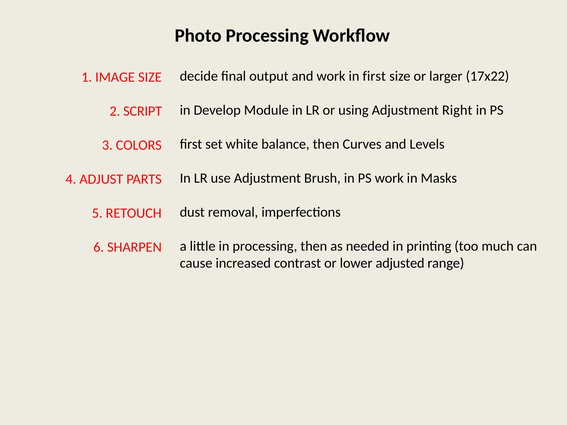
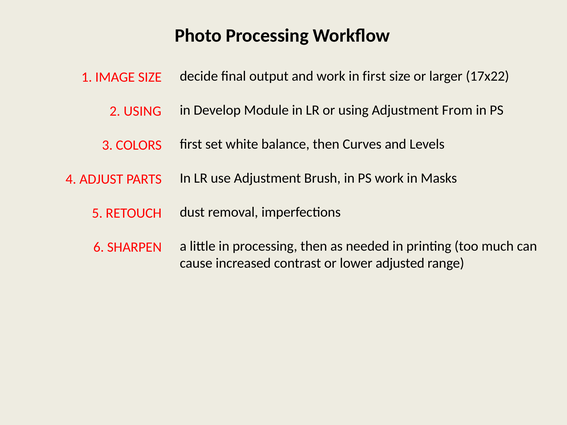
Right: Right -> From (457, 110)
2 SCRIPT: SCRIPT -> USING (142, 111)
